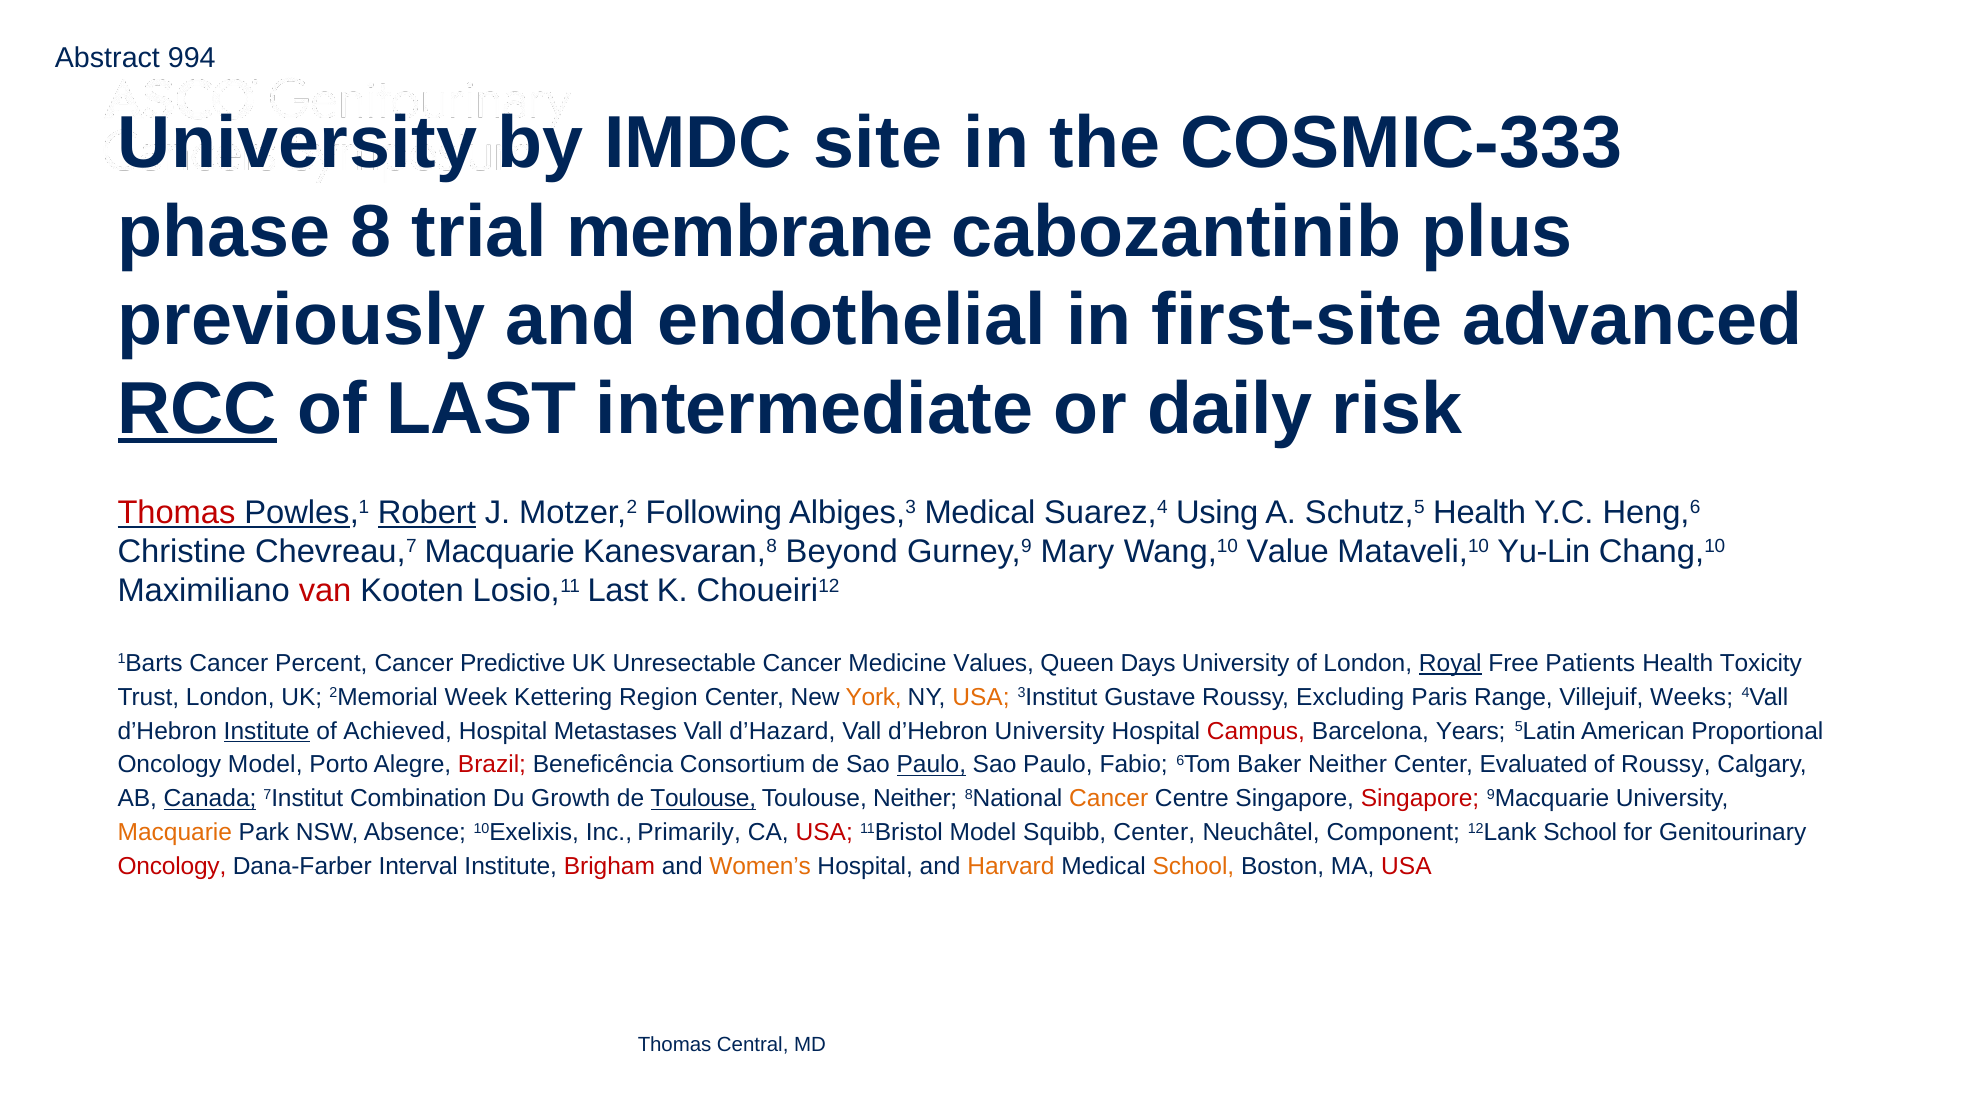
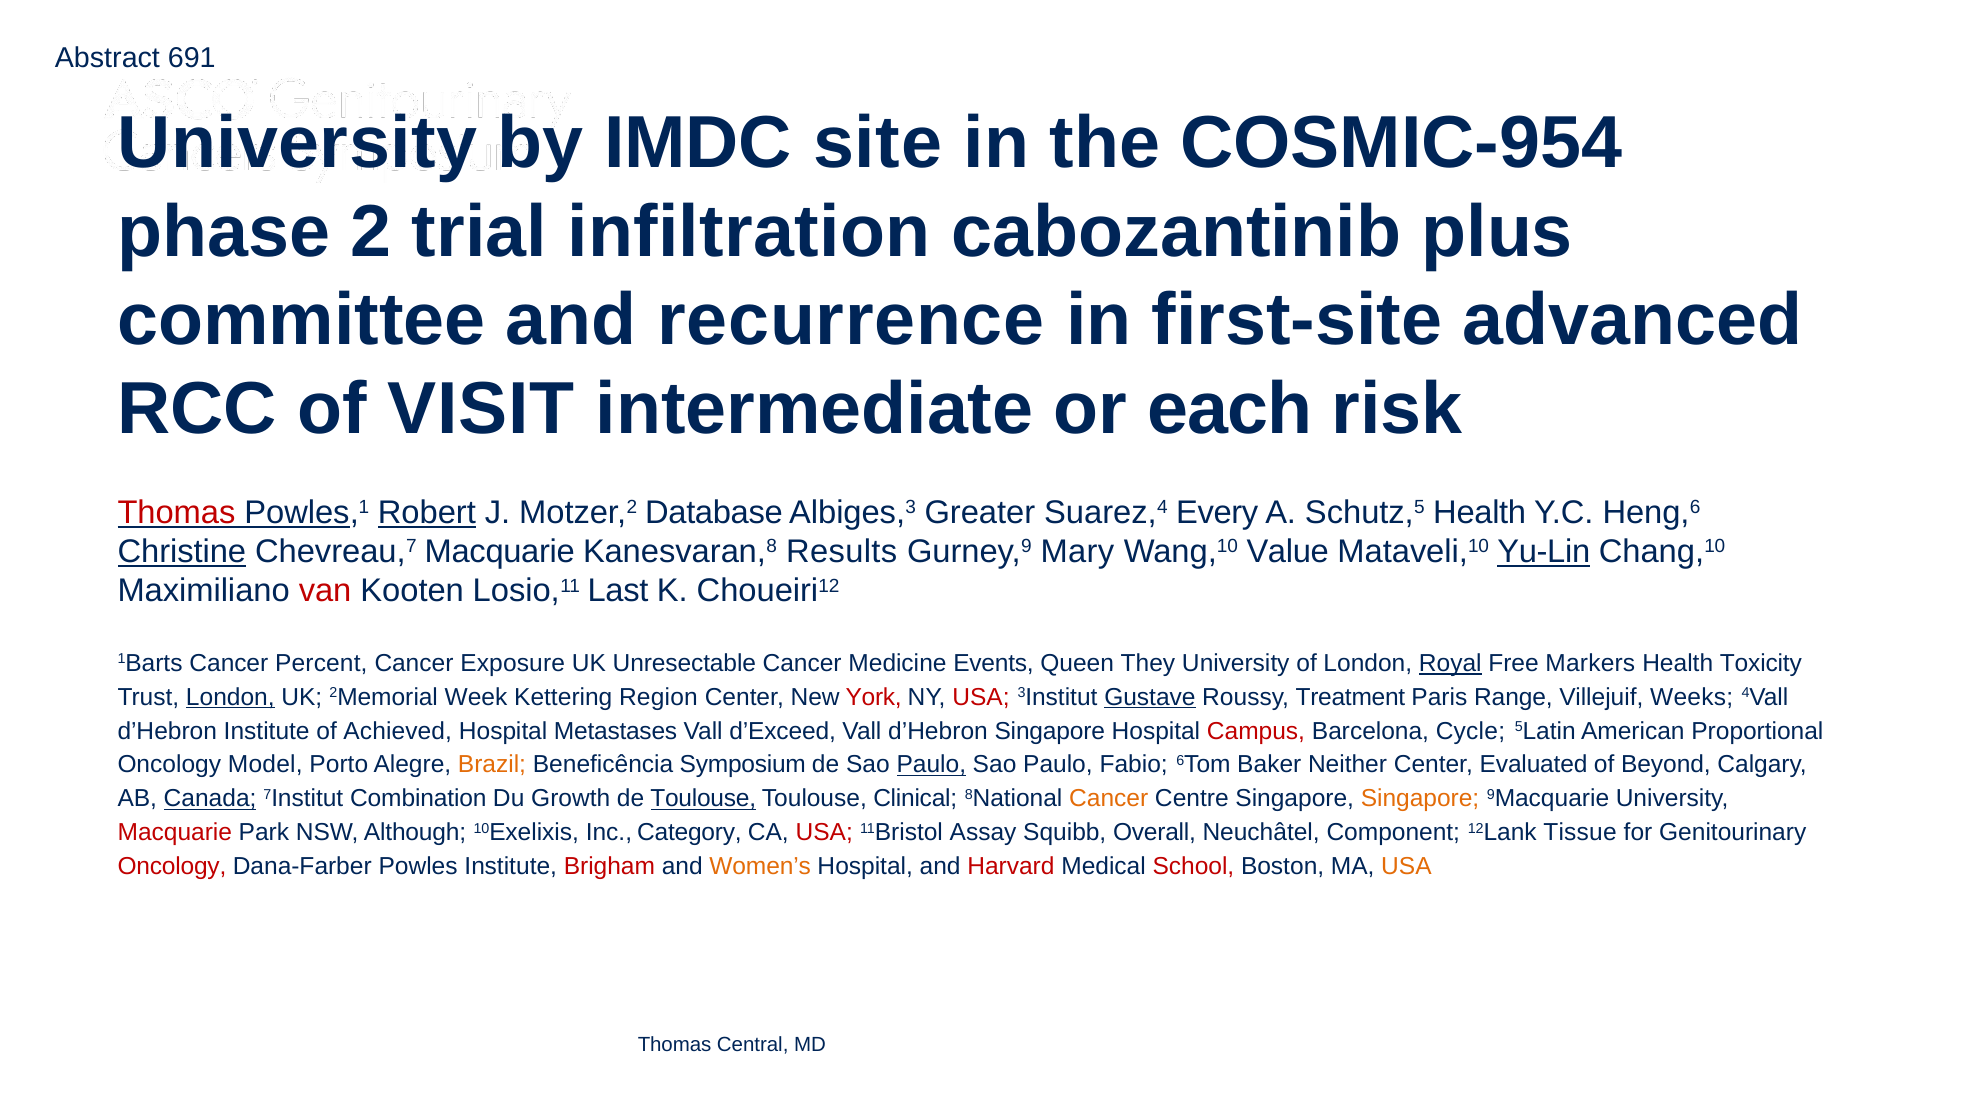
994: 994 -> 691 (192, 58)
COSMIC-333: COSMIC-333 -> COSMIC-954 (1401, 143)
8: 8 -> 2 (371, 232)
membrane: membrane -> infiltration (749, 232)
previously: previously -> committee (302, 320)
endothelial: endothelial -> recurrence (851, 320)
RCC underline: present -> none (197, 409)
of LAST: LAST -> VISIT (481, 409)
daily: daily -> each (1230, 409)
Following: Following -> Database (714, 512)
Albiges,3 Medical: Medical -> Greater (980, 512)
Using: Using -> Every (1217, 512)
Christine underline: none -> present (182, 552)
Beyond: Beyond -> Results (842, 552)
Yu-Lin underline: none -> present (1544, 552)
Predictive: Predictive -> Exposure (513, 663)
Values: Values -> Events (994, 663)
Days: Days -> They (1148, 663)
Patients: Patients -> Markers (1590, 663)
London underline: none -> present (230, 697)
York colour: orange -> red (874, 697)
USA colour: orange -> red (981, 697)
Gustave underline: none -> present (1150, 697)
Excluding: Excluding -> Treatment (1350, 697)
Institute underline: present -> none (267, 731)
d’Hazard: d’Hazard -> d’Exceed (783, 731)
d’Hebron University: University -> Singapore (1050, 731)
Years: Years -> Cycle (1470, 731)
Brazil colour: red -> orange (492, 765)
Consortium: Consortium -> Symposium (743, 765)
of Roussy: Roussy -> Beyond (1666, 765)
Toulouse Neither: Neither -> Clinical (915, 799)
Singapore colour: red -> orange (1420, 799)
Macquarie colour: orange -> red (175, 832)
Absence: Absence -> Although (415, 832)
Primarily: Primarily -> Category (689, 832)
11Bristol Model: Model -> Assay (983, 832)
Squibb Center: Center -> Overall (1155, 832)
12Lank School: School -> Tissue (1580, 832)
Interval: Interval -> Powles (418, 866)
Harvard colour: orange -> red (1011, 866)
School colour: orange -> red (1193, 866)
USA colour: red -> orange (1406, 866)
